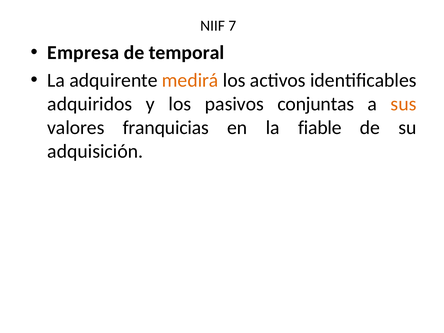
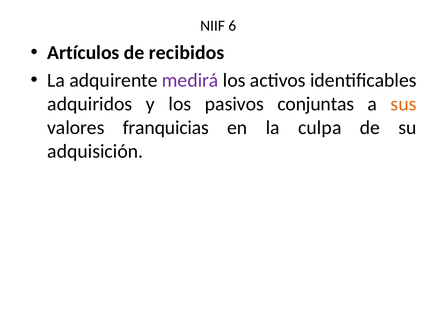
7: 7 -> 6 (232, 26)
Empresa: Empresa -> Artículos (83, 53)
temporal: temporal -> recibidos (187, 53)
medirá colour: orange -> purple (190, 80)
fiable: fiable -> culpa (320, 128)
